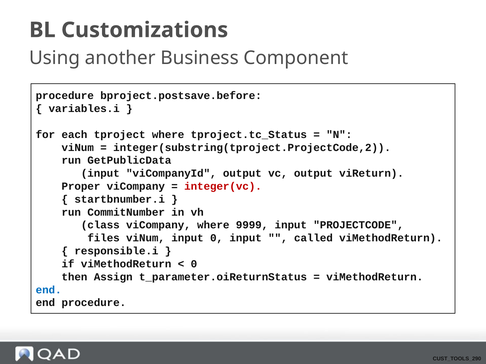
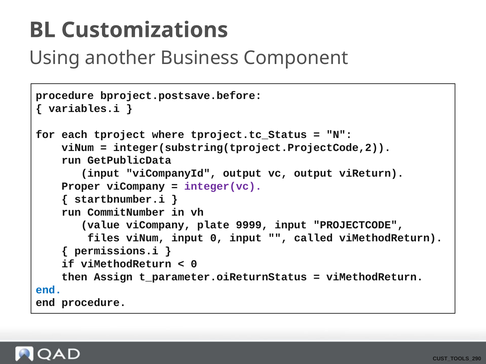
integer(vc colour: red -> purple (223, 187)
class: class -> value (100, 225)
viCompany where: where -> plate (213, 225)
responsible.i: responsible.i -> permissions.i (116, 251)
